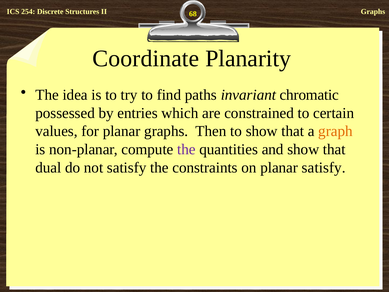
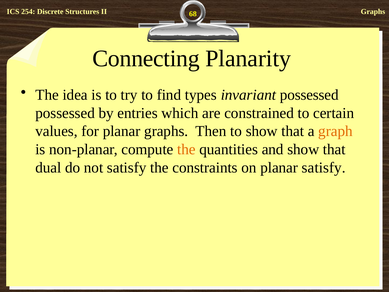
Coordinate: Coordinate -> Connecting (146, 59)
paths: paths -> types (201, 95)
invariant chromatic: chromatic -> possessed (309, 95)
the colour: purple -> orange (186, 149)
